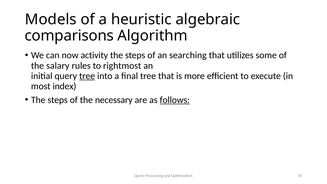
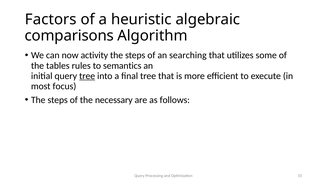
Models: Models -> Factors (51, 19)
salary: salary -> tables (58, 66)
rightmost: rightmost -> semantics (122, 66)
index: index -> focus (64, 86)
follows underline: present -> none (175, 100)
